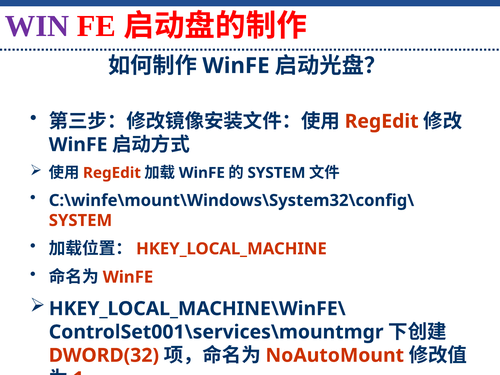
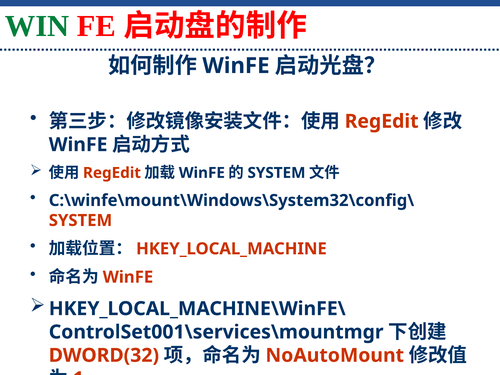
WIN colour: purple -> green (37, 26)
